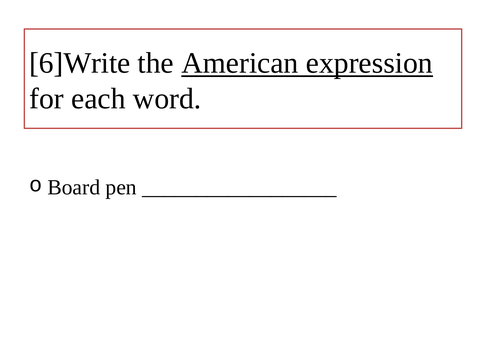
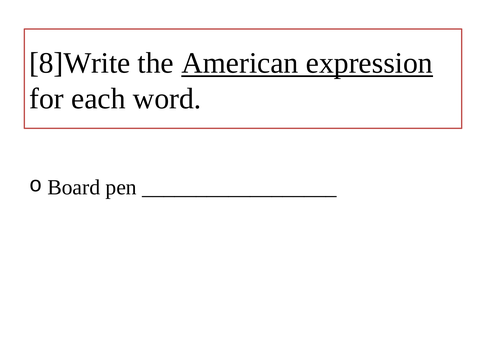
6]Write: 6]Write -> 8]Write (80, 63)
